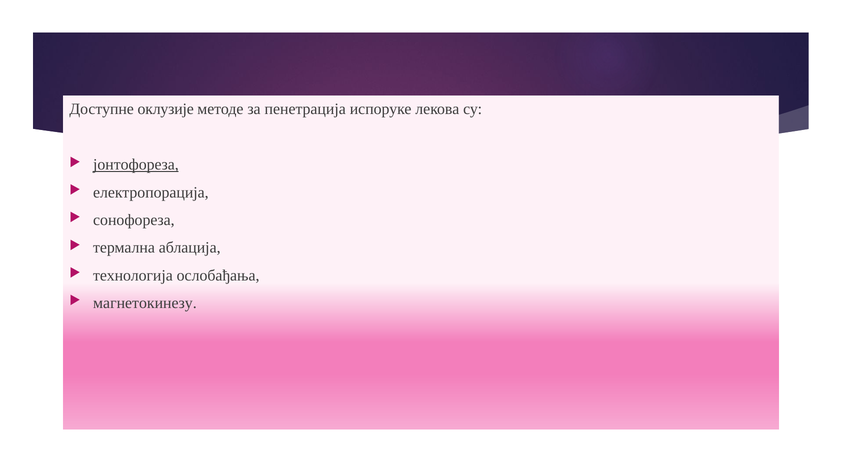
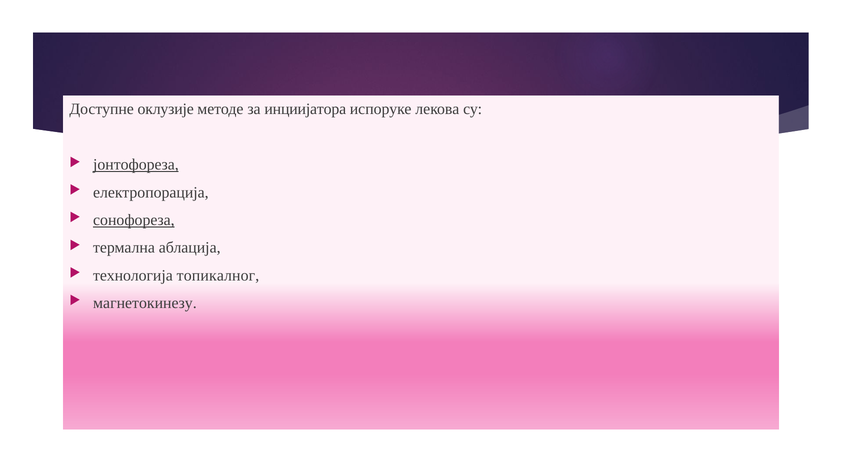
пенетрација: пенетрација -> инциијатора (305, 109)
сонофореза underline: none -> present (134, 220)
ослобађања: ослобађања -> топикалног (218, 276)
